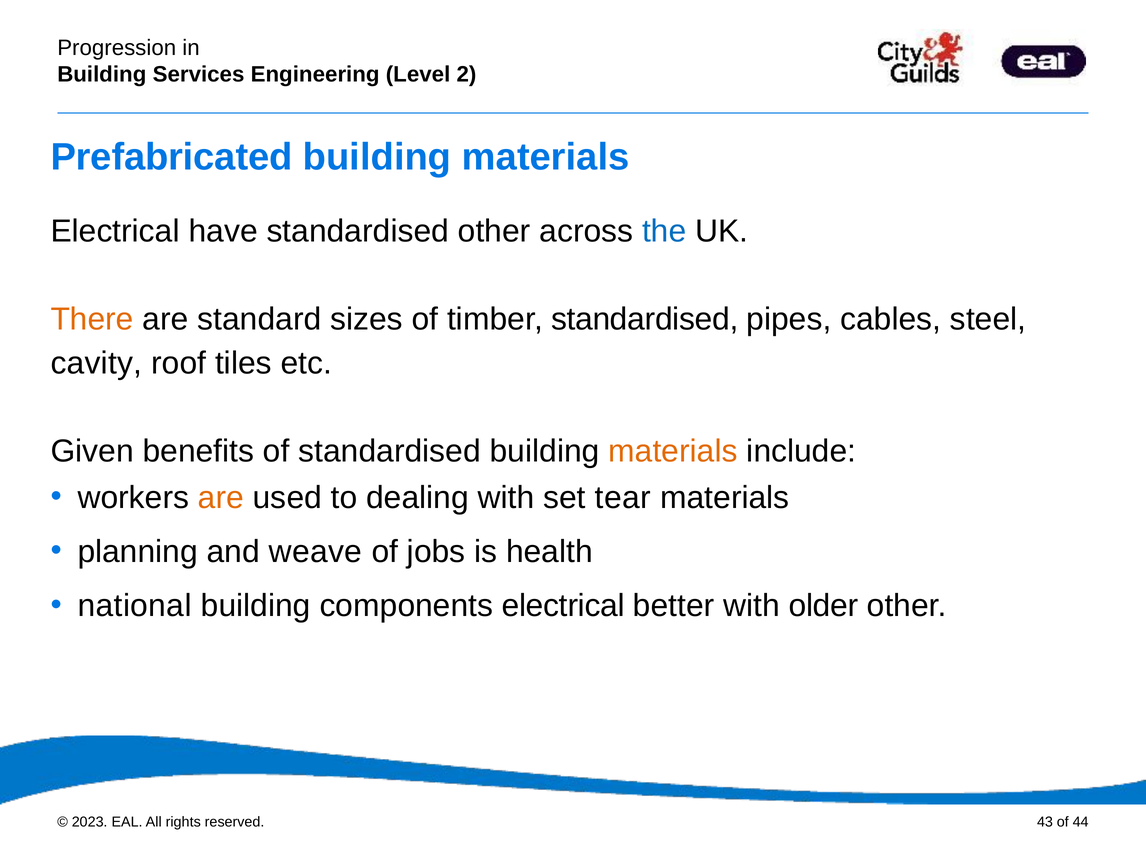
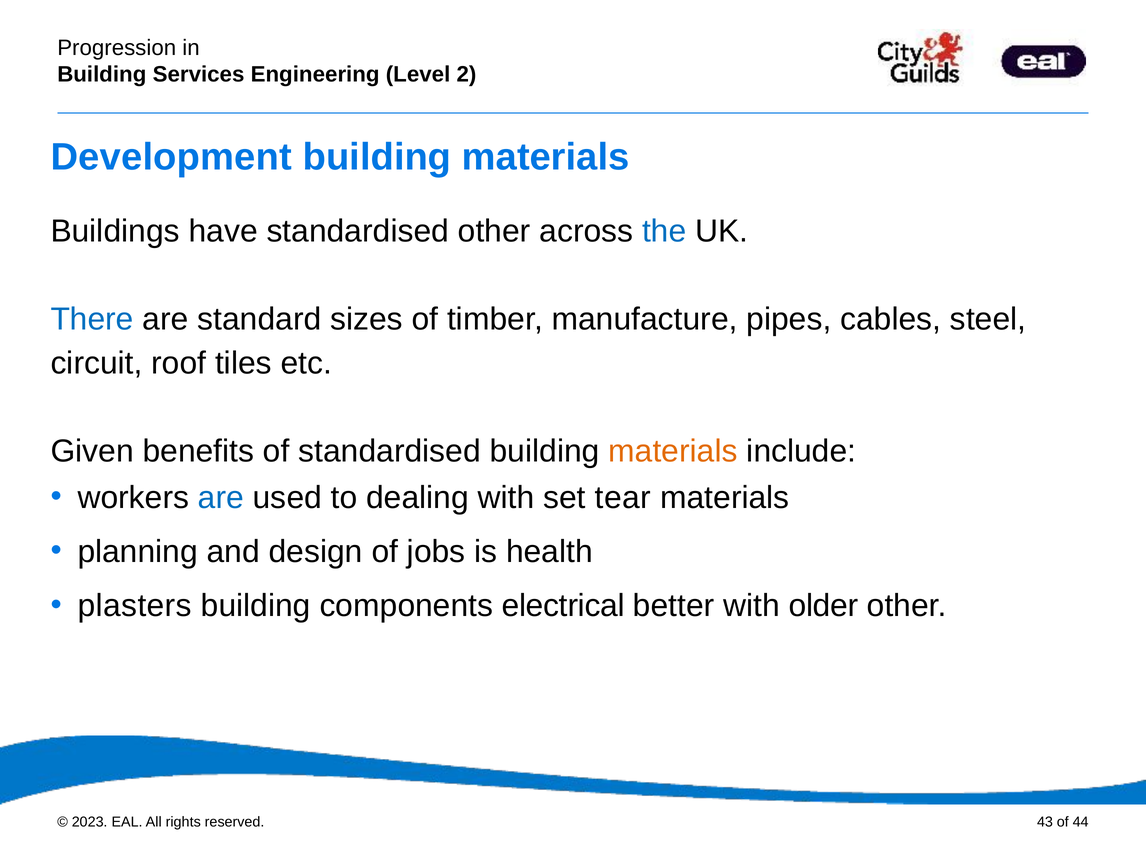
Prefabricated: Prefabricated -> Development (171, 157)
Electrical: Electrical -> Buildings (115, 231)
There colour: orange -> blue (92, 319)
timber standardised: standardised -> manufacture (645, 319)
cavity: cavity -> circuit (97, 363)
are colour: orange -> blue (221, 497)
weave: weave -> design (316, 551)
national: national -> plasters (135, 605)
